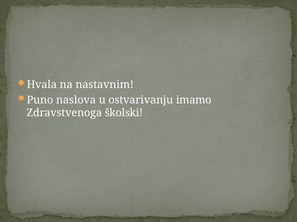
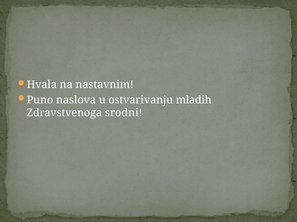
imamo: imamo -> mladih (194, 100)
školski: školski -> srodni (124, 113)
